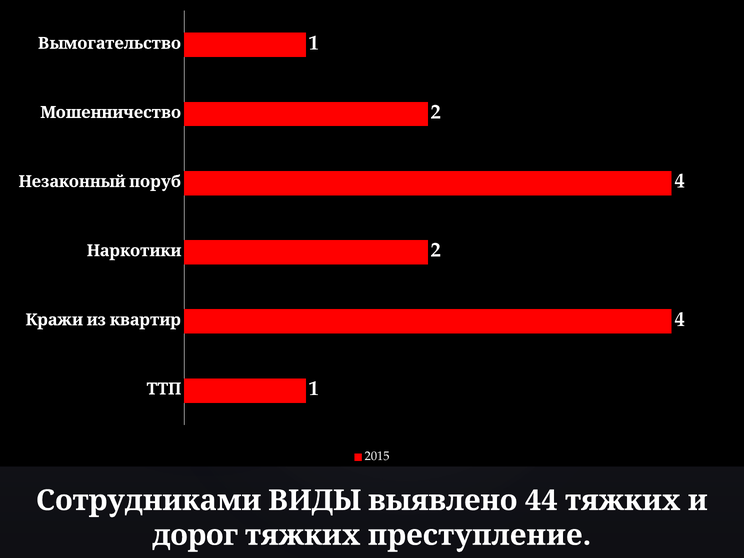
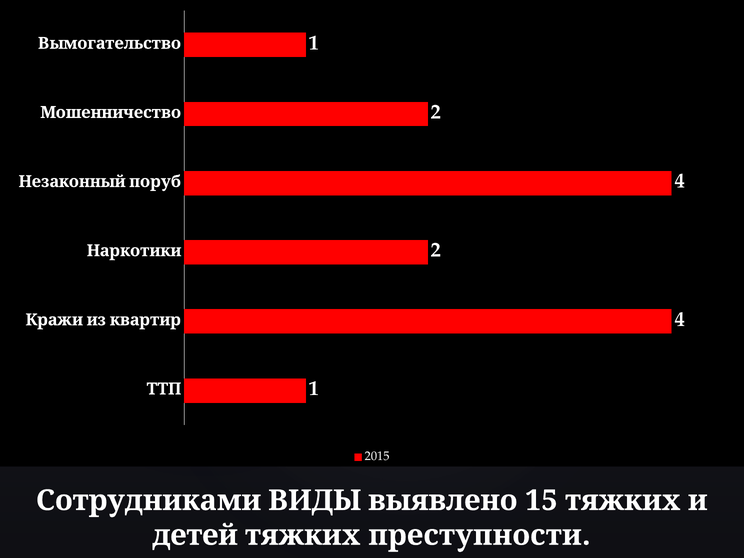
44: 44 -> 15 (541, 501)
дорог: дорог -> детей (195, 535)
преступление: преступление -> преступности (480, 535)
